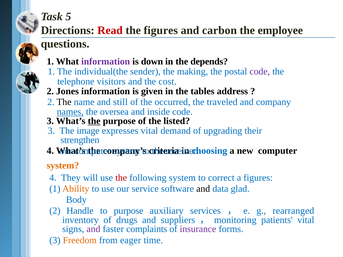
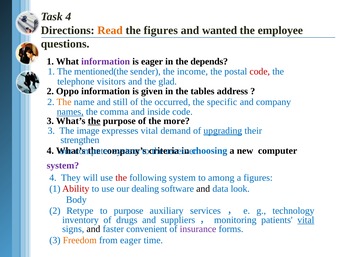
Task 5: 5 -> 4 (68, 17)
Read colour: red -> orange (110, 30)
carbon: carbon -> wanted (220, 30)
is down: down -> eager (152, 62)
individual(the: individual(the -> mentioned(the (101, 72)
making: making -> income (192, 72)
code colour: purple -> red (260, 72)
cost: cost -> glad (168, 82)
Jones: Jones -> Oppo (67, 91)
The colour: black -> orange (64, 102)
traveled: traveled -> specific (222, 102)
oversea: oversea -> comma (114, 112)
listed: listed -> more (177, 121)
upgrading underline: none -> present (223, 131)
system colour: orange -> purple (63, 166)
correct: correct -> among (221, 178)
Ability colour: orange -> red (76, 189)
service: service -> dealing (145, 189)
glad: glad -> look (240, 189)
Handle: Handle -> Retype (80, 211)
rearranged: rearranged -> technology (293, 211)
vital underline: none -> present (306, 220)
and colour: purple -> black (93, 229)
complaints: complaints -> convenient (147, 229)
